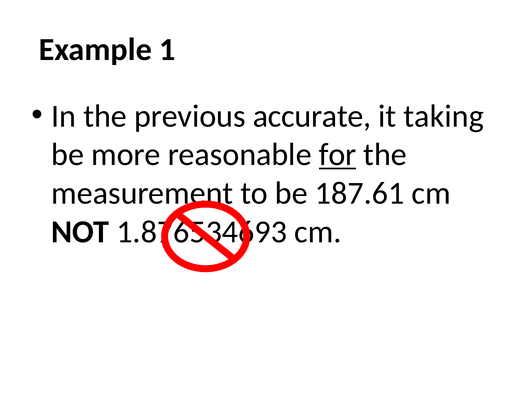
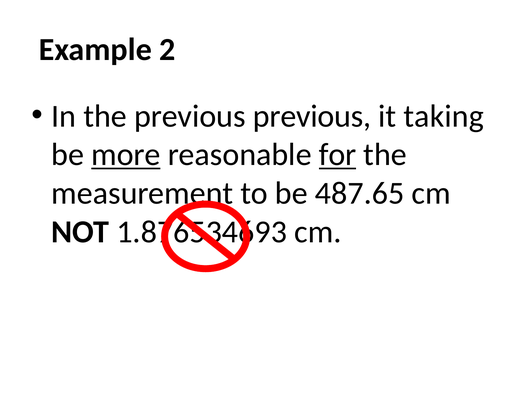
1: 1 -> 2 (167, 49)
previous accurate: accurate -> previous (312, 116)
more underline: none -> present (126, 155)
187.61: 187.61 -> 487.65 (360, 193)
